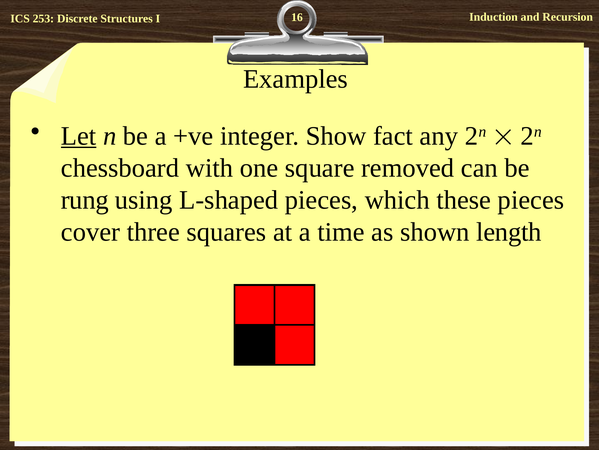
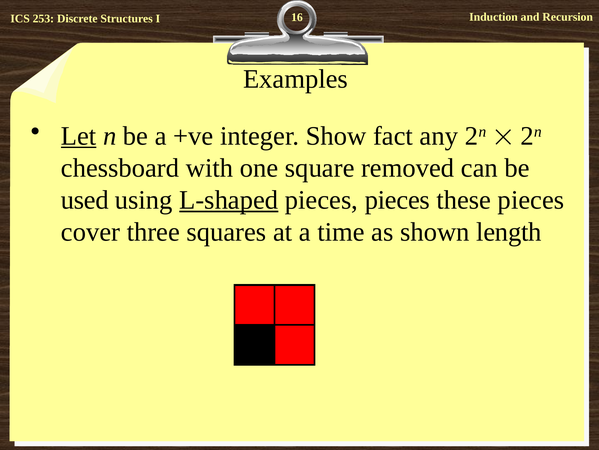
rung: rung -> used (85, 200)
L-shaped underline: none -> present (229, 200)
pieces which: which -> pieces (397, 200)
